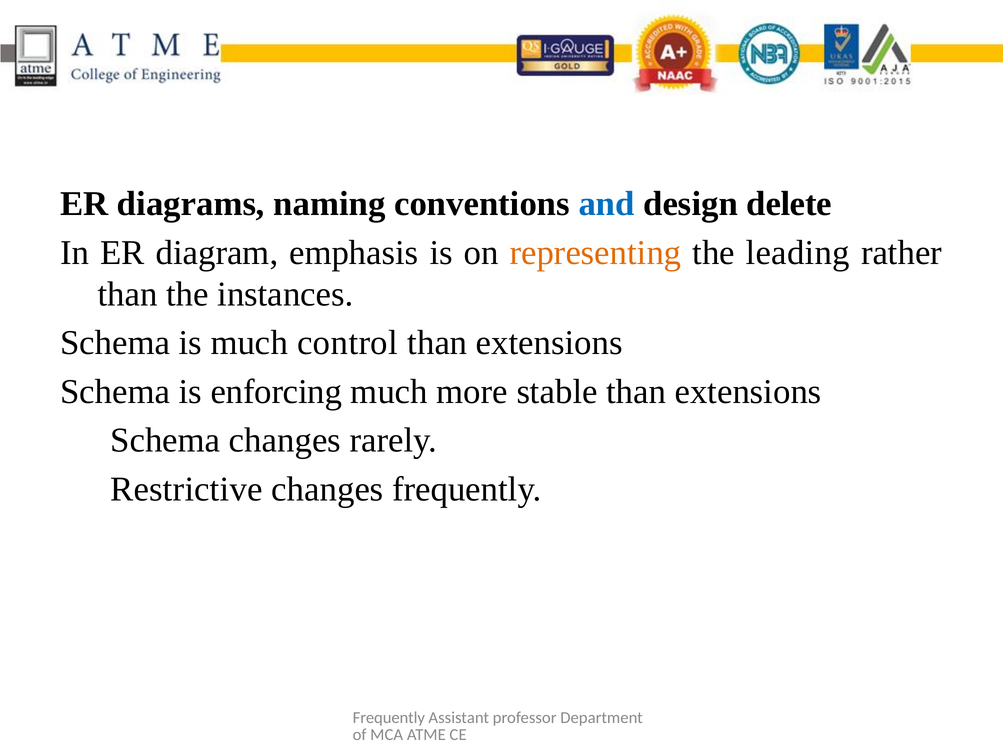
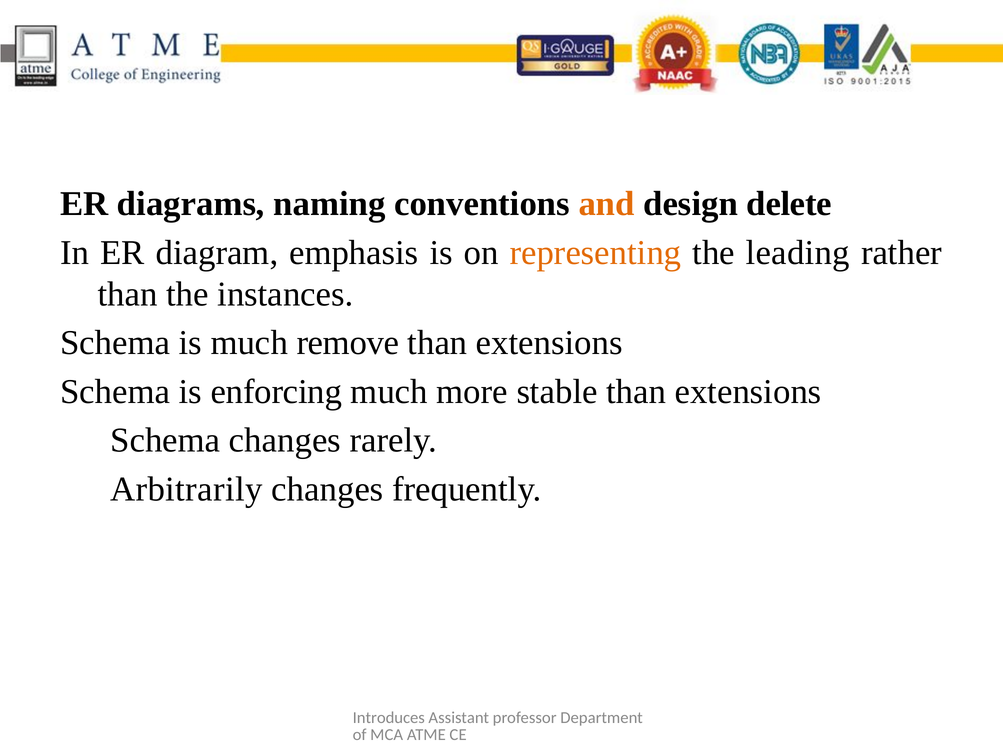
and colour: blue -> orange (607, 204)
control: control -> remove (348, 343)
Restrictive: Restrictive -> Arbitrarily (186, 489)
Frequently: Frequently -> Introduces (389, 718)
